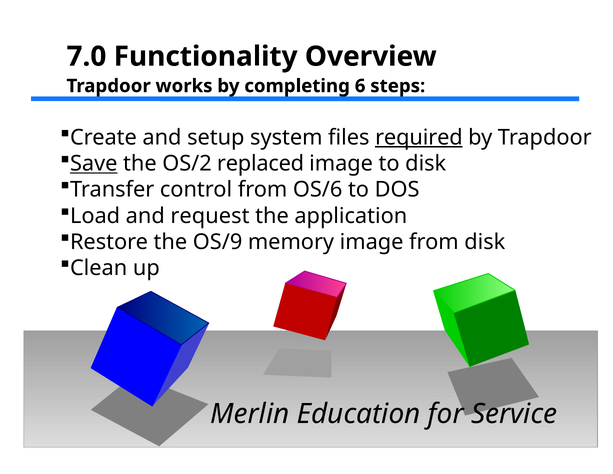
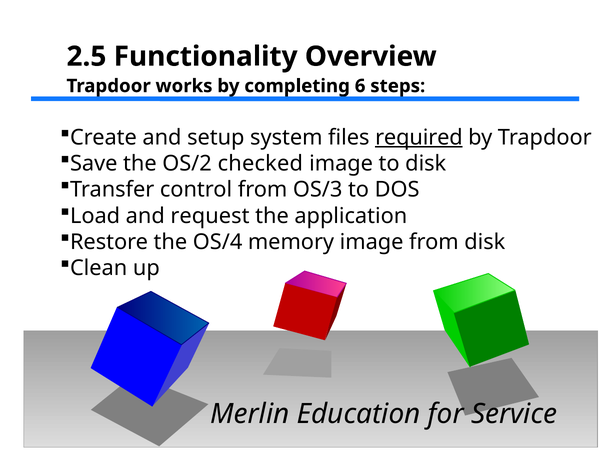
7.0: 7.0 -> 2.5 (86, 56)
Save underline: present -> none (94, 164)
replaced: replaced -> checked (260, 164)
OS/6: OS/6 -> OS/3 (318, 190)
OS/9: OS/9 -> OS/4 (218, 242)
